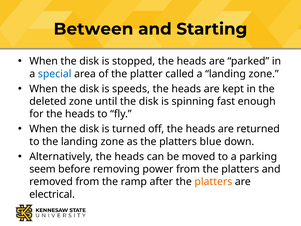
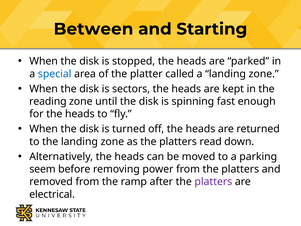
speeds: speeds -> sectors (131, 89)
deleted: deleted -> reading (48, 101)
blue: blue -> read (211, 141)
platters colour: orange -> purple (213, 182)
